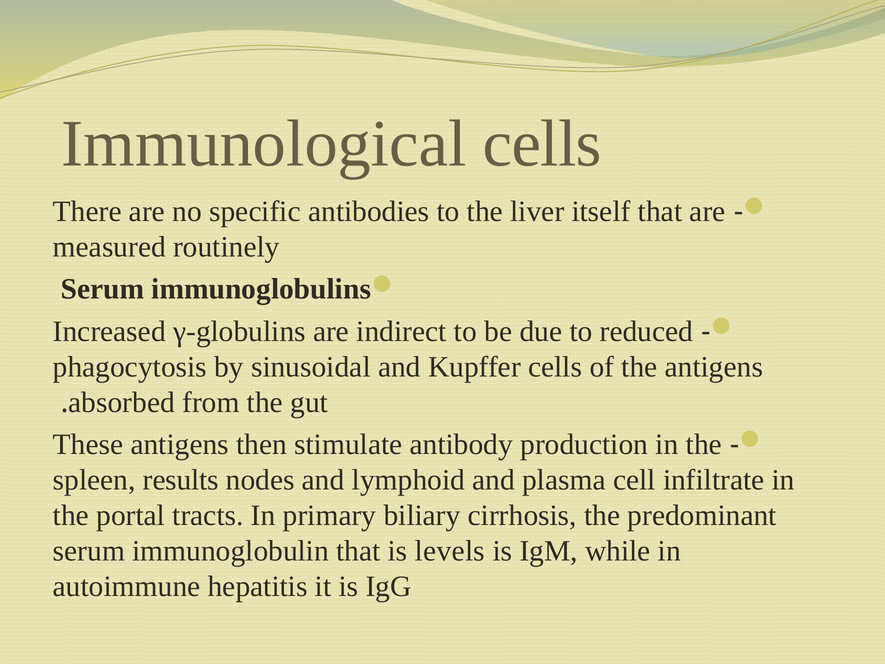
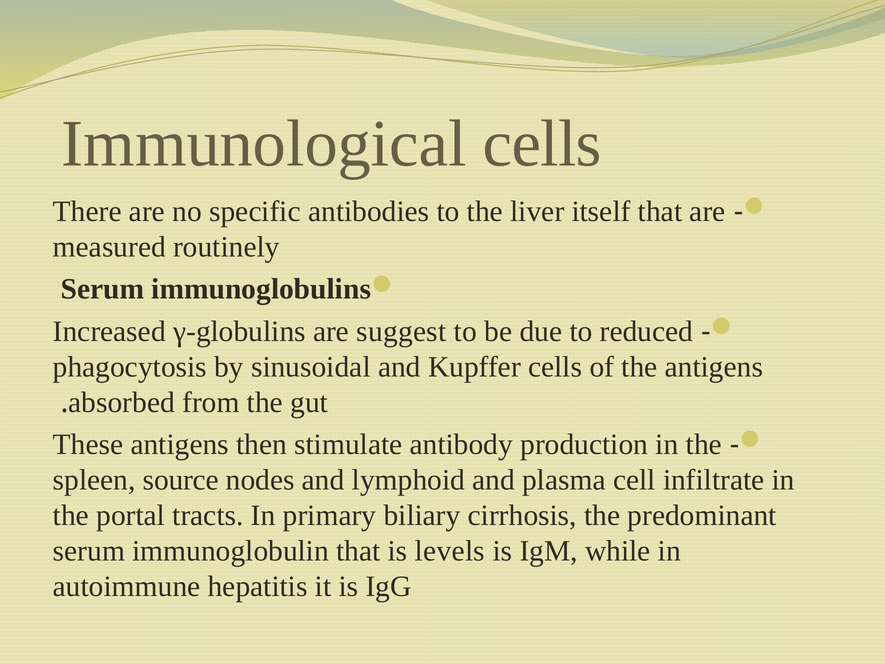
indirect: indirect -> suggest (401, 331)
results: results -> source (181, 480)
